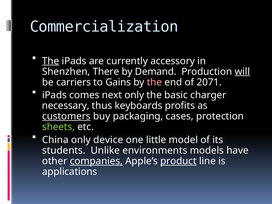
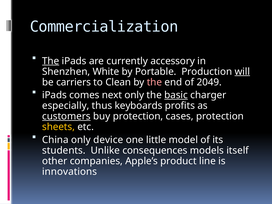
There: There -> White (106, 72)
Demand: Demand -> Portable (156, 72)
Gains: Gains -> Clean (118, 82)
2071: 2071 -> 2049 (209, 82)
basic underline: none -> present (176, 95)
necessary: necessary -> especially (66, 106)
buy packaging: packaging -> protection (138, 116)
sheets colour: light green -> yellow (58, 127)
environments: environments -> consequences (155, 151)
have: have -> itself (238, 151)
companies underline: present -> none (96, 161)
product underline: present -> none (178, 161)
applications: applications -> innovations (70, 172)
